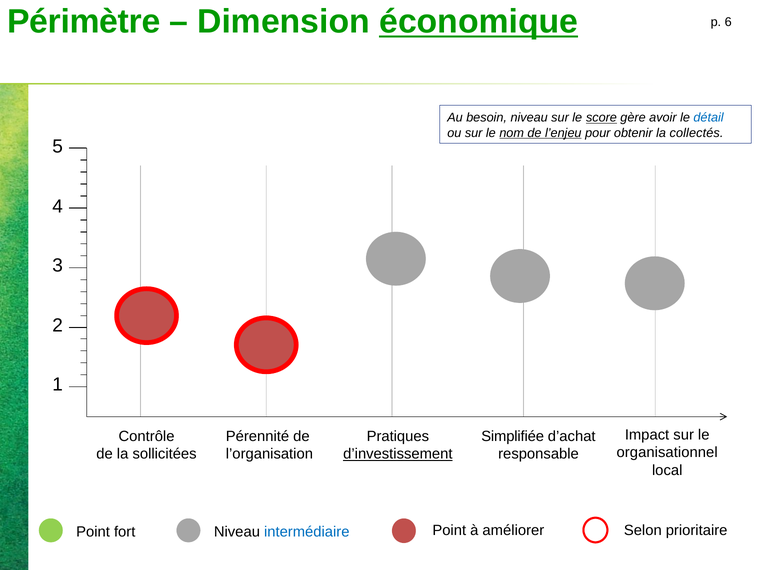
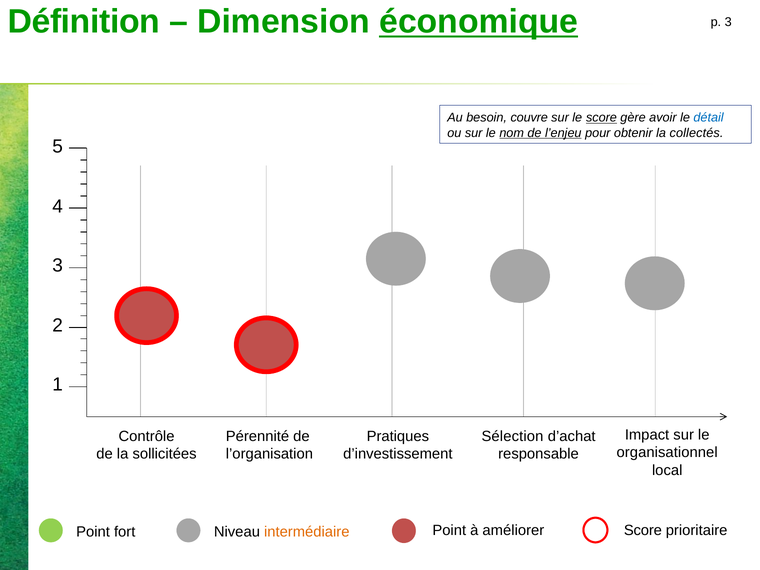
Périmètre: Périmètre -> Définition (84, 22)
p 6: 6 -> 3 (728, 22)
besoin niveau: niveau -> couvre (529, 118)
Simplifiée: Simplifiée -> Sélection (512, 436)
d’investissement underline: present -> none (398, 454)
intermédiaire colour: blue -> orange (307, 532)
améliorer Selon: Selon -> Score (643, 530)
